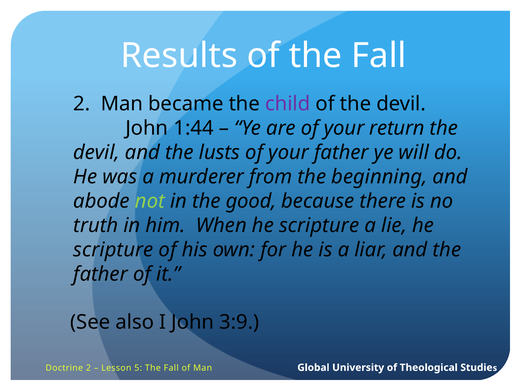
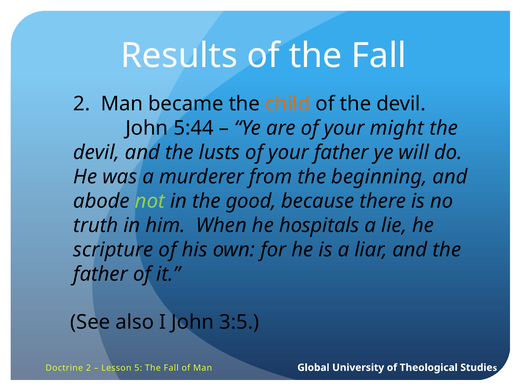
child colour: purple -> orange (288, 104)
1:44: 1:44 -> 5:44 (194, 128)
return: return -> might (397, 128)
When he scripture: scripture -> hospitals (319, 225)
3:9: 3:9 -> 3:5 (239, 322)
